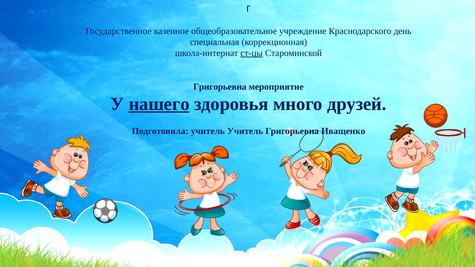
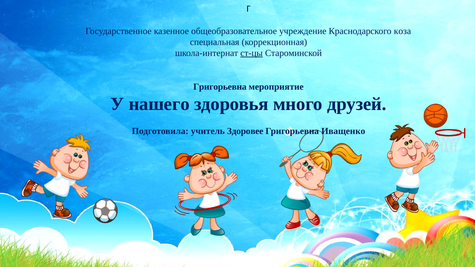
день: день -> коза (402, 31)
нашего underline: present -> none (159, 104)
учитель Учитель: Учитель -> Здоровее (245, 131)
